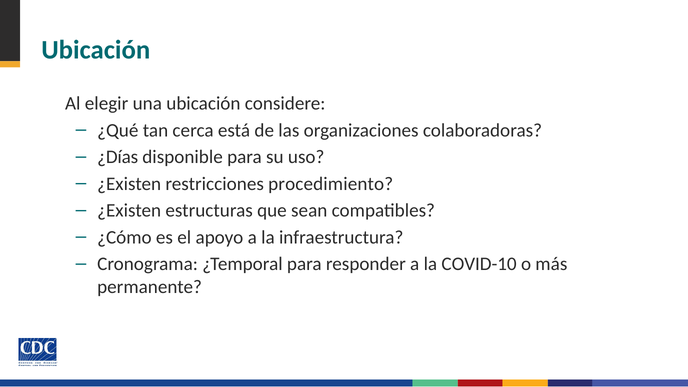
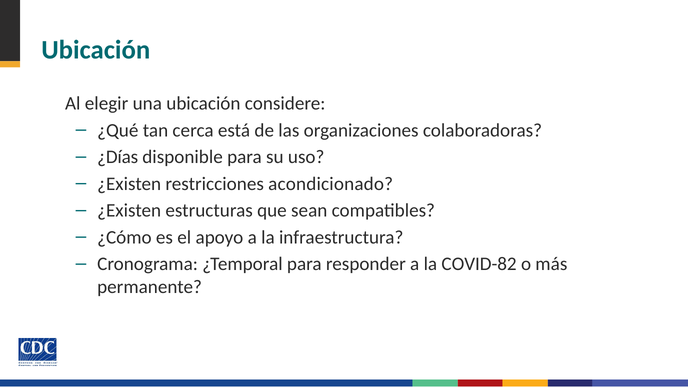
procedimiento: procedimiento -> acondicionado (331, 184)
COVID-10: COVID-10 -> COVID-82 (479, 264)
